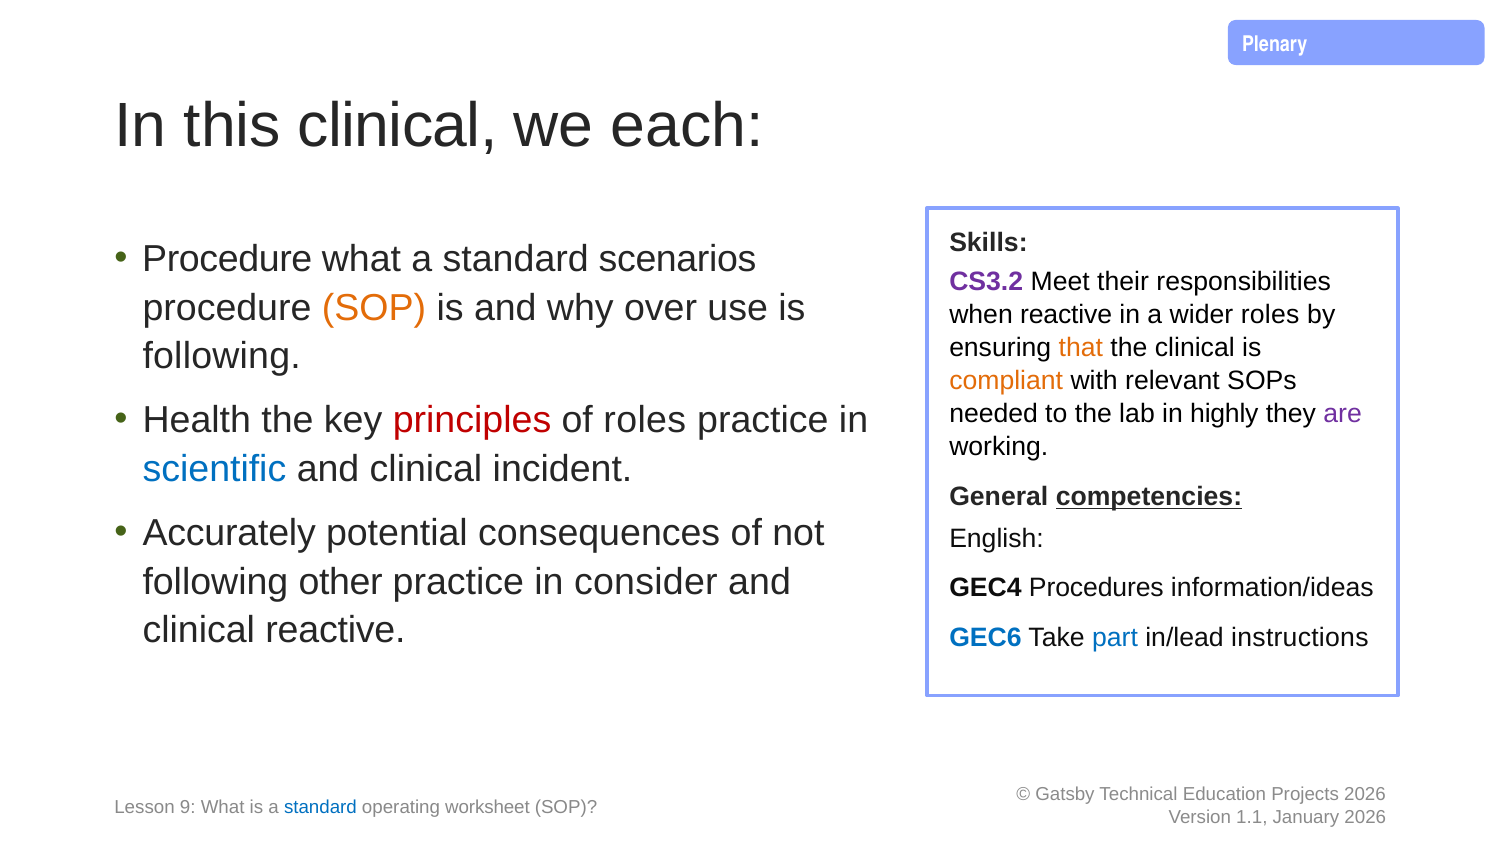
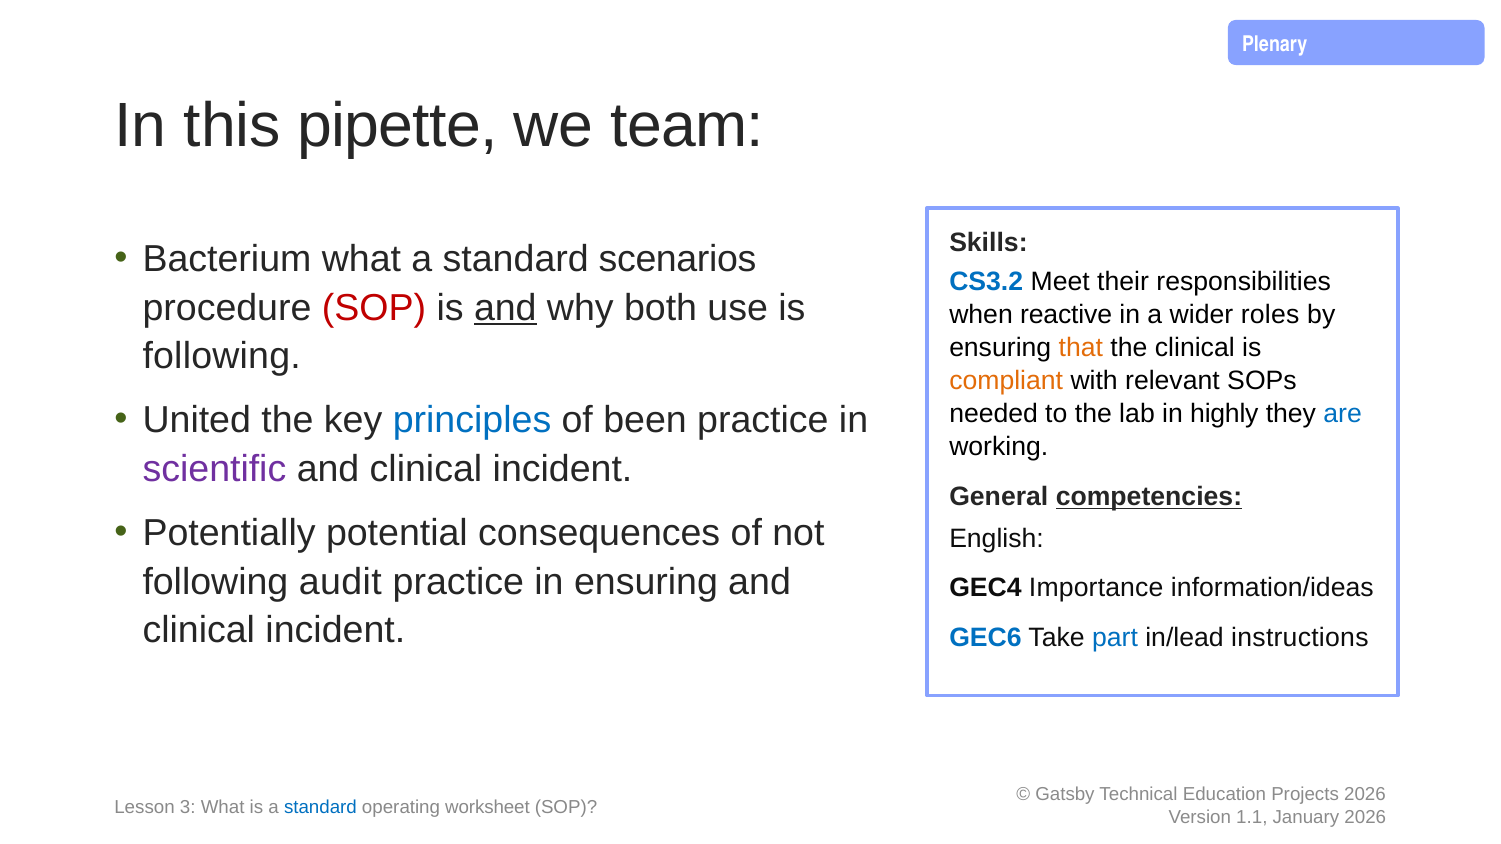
this clinical: clinical -> pipette (397, 126)
each: each -> team (687, 126)
Procedure: Procedure -> Bacterium (227, 259)
CS3.2 colour: purple -> blue (986, 281)
SOP colour: orange -> red (374, 308)
and underline: none -> present (505, 308)
over: over -> both (661, 308)
are colour: purple -> blue (1343, 413)
Health: Health -> United (197, 421)
principles colour: red -> blue (472, 421)
of roles: roles -> been (645, 421)
scientific colour: blue -> purple (214, 469)
Accurately: Accurately -> Potentially (229, 534)
other: other -> audit (340, 582)
in consider: consider -> ensuring (646, 582)
Procedures: Procedures -> Importance (1096, 588)
reactive: reactive -> incident (335, 631)
9: 9 -> 3 (188, 807)
